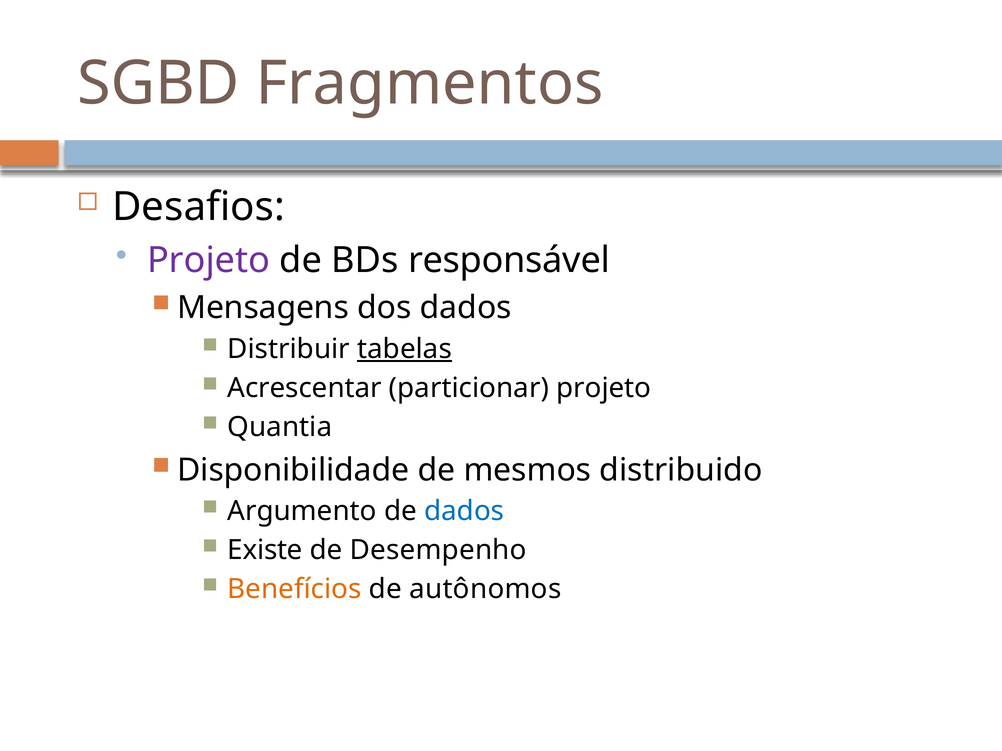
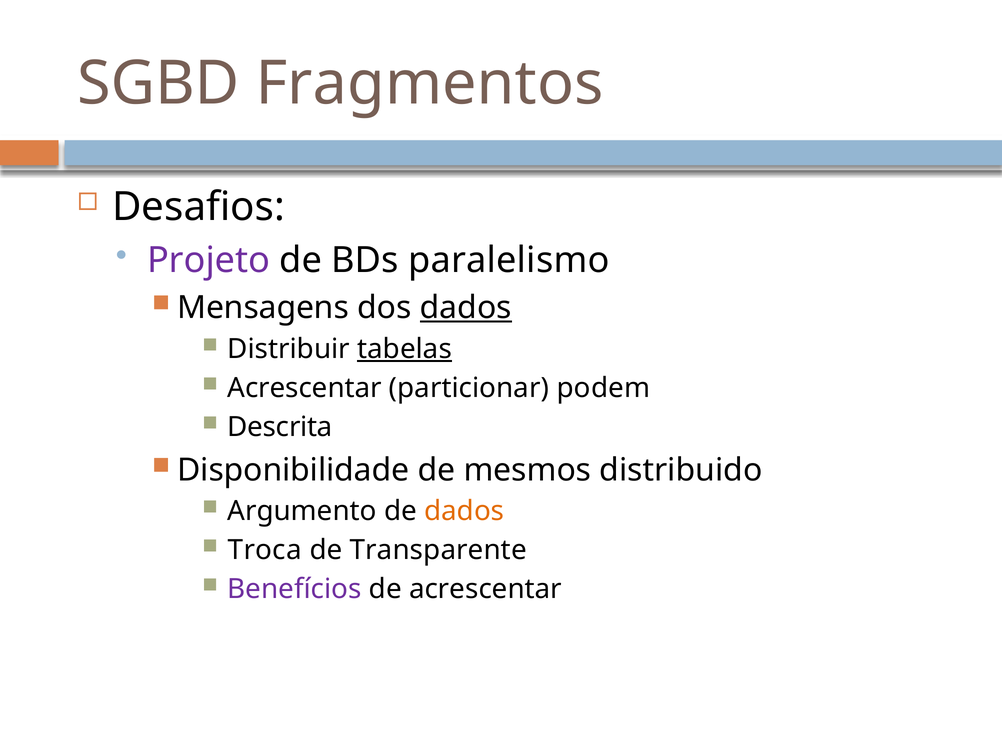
responsável: responsável -> paralelismo (509, 261)
dados underline: none -> present (466, 308)
particionar projeto: projeto -> podem (604, 388)
Quantia: Quantia -> Descrita (280, 427)
dados colour: blue -> orange (464, 512)
Existe: Existe -> Troca (265, 551)
Desempenho: Desempenho -> Transparente (438, 551)
Benefícios colour: orange -> purple (294, 590)
de autônomos: autônomos -> acrescentar (485, 590)
